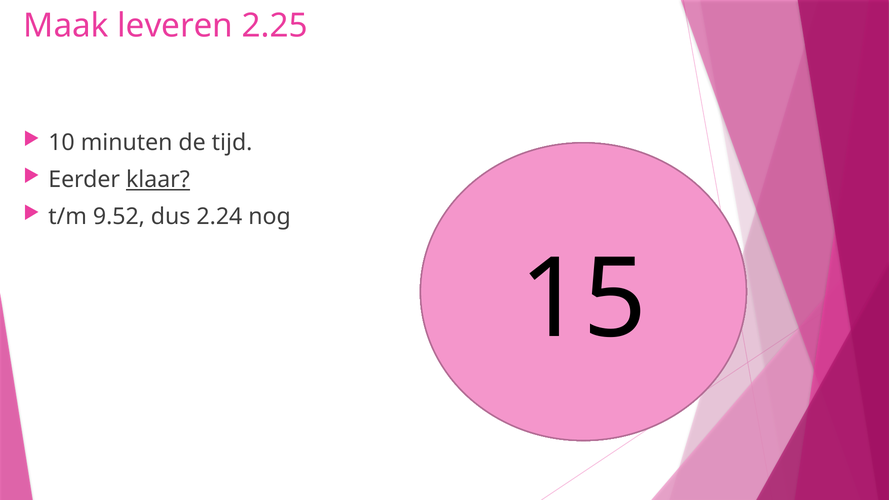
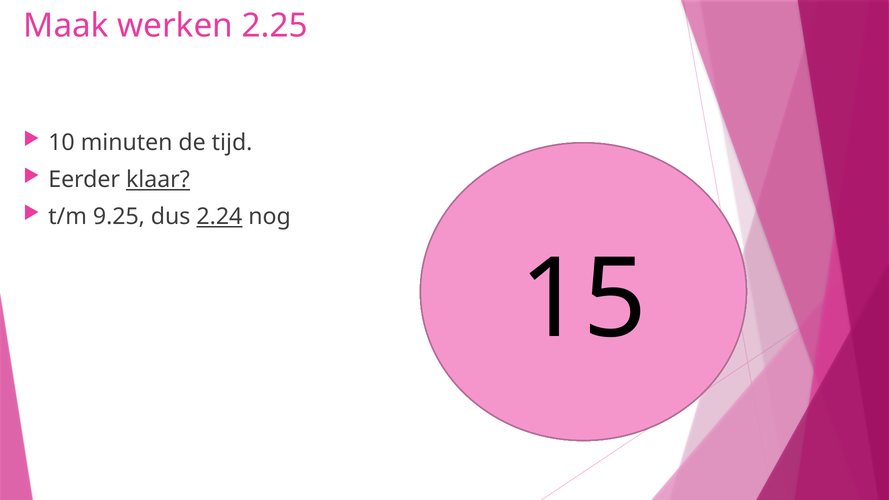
leveren: leveren -> werken (175, 26)
9.52: 9.52 -> 9.25 (119, 217)
2.24 underline: none -> present (219, 217)
